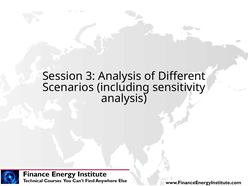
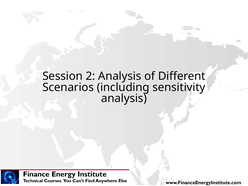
3: 3 -> 2 (90, 76)
